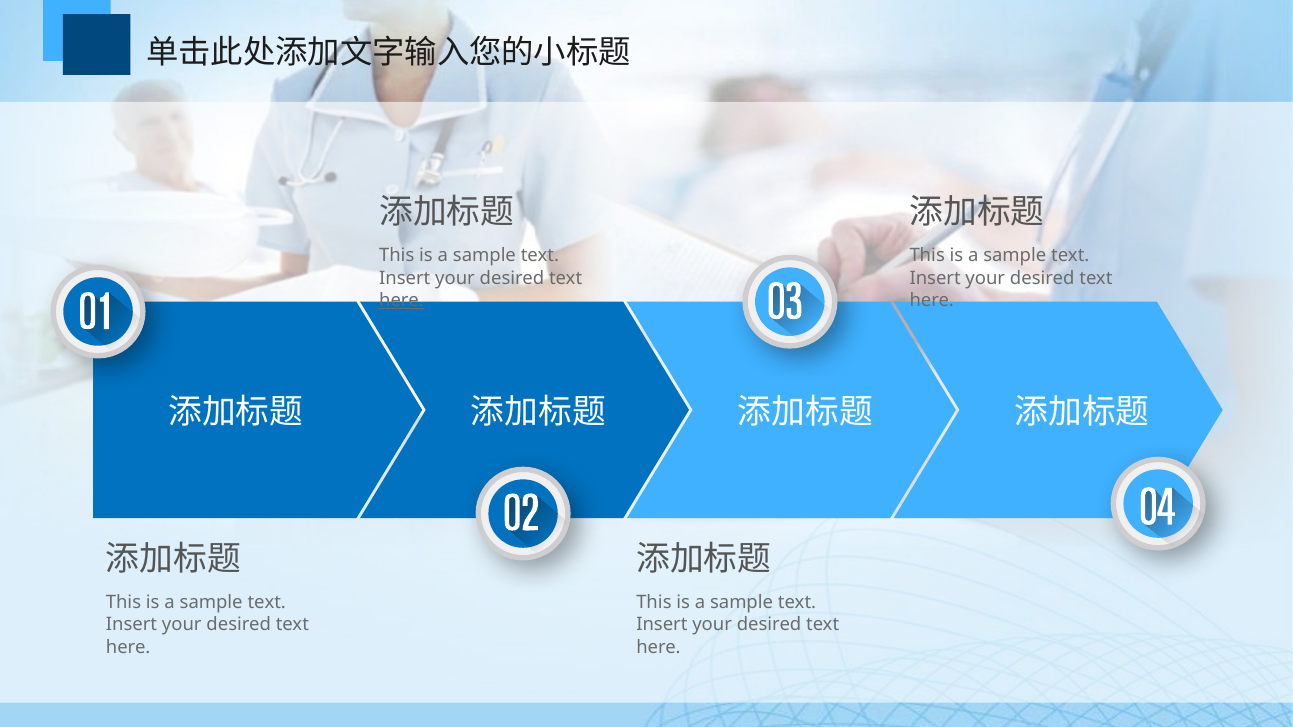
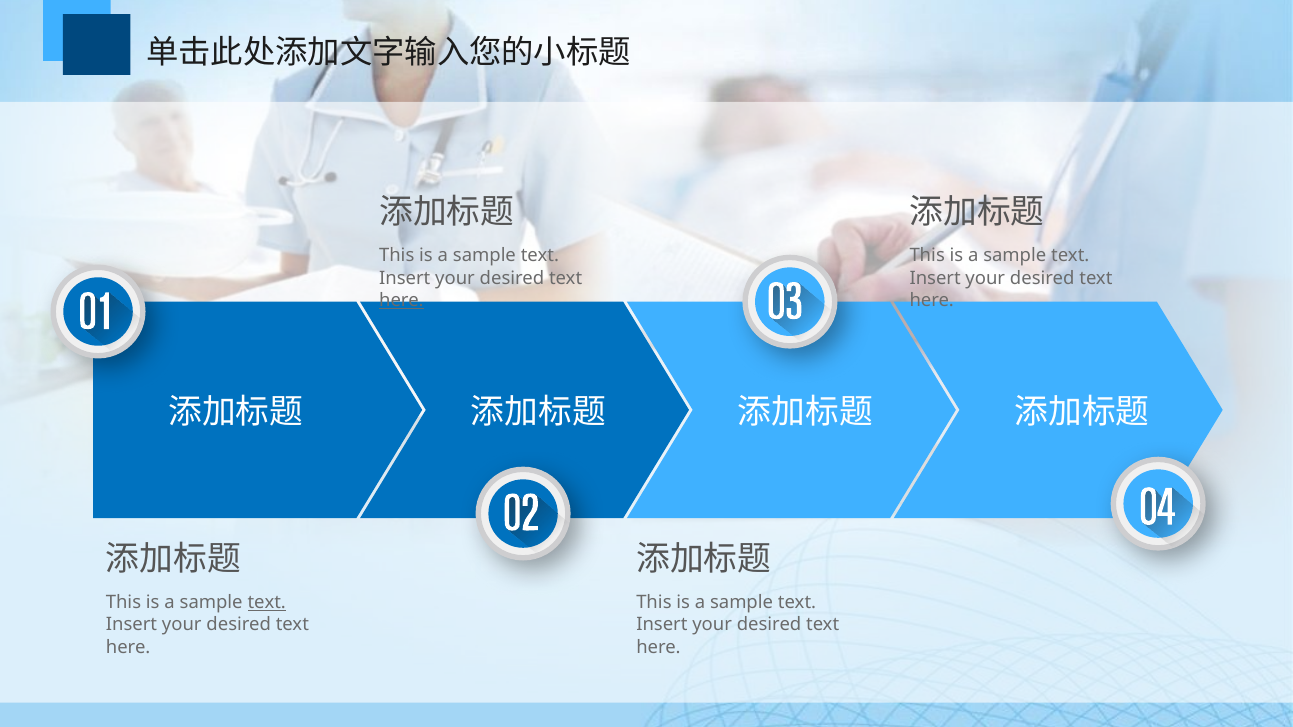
text underline: none -> present (267, 603)
